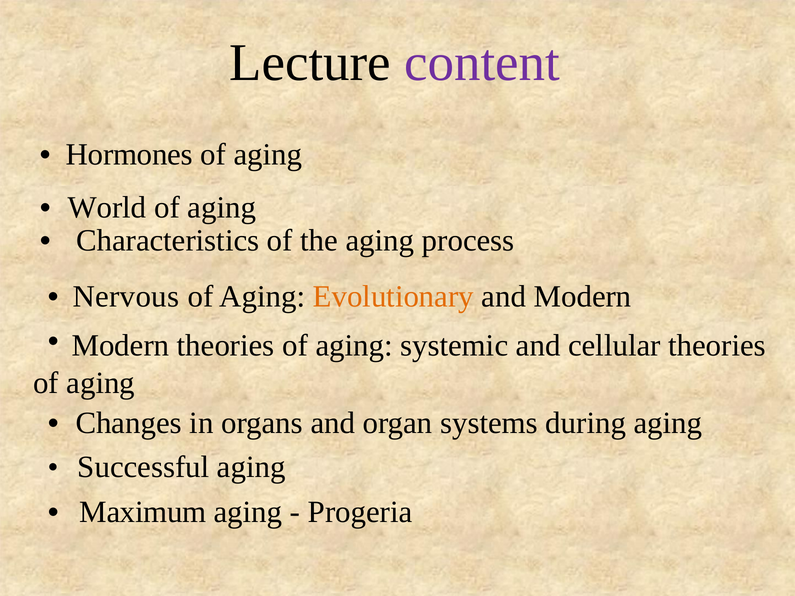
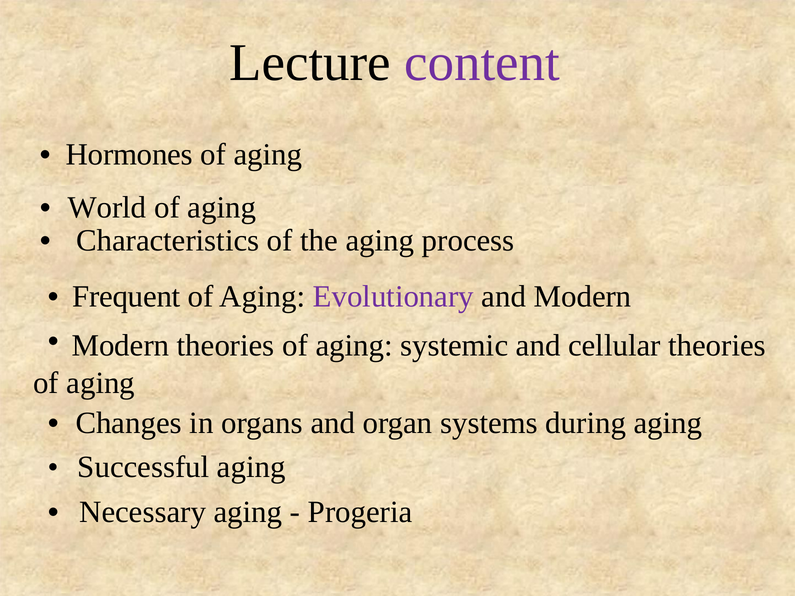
Nervous: Nervous -> Frequent (126, 296)
Evolutionary colour: orange -> purple (393, 296)
Maximum: Maximum -> Necessary (143, 512)
